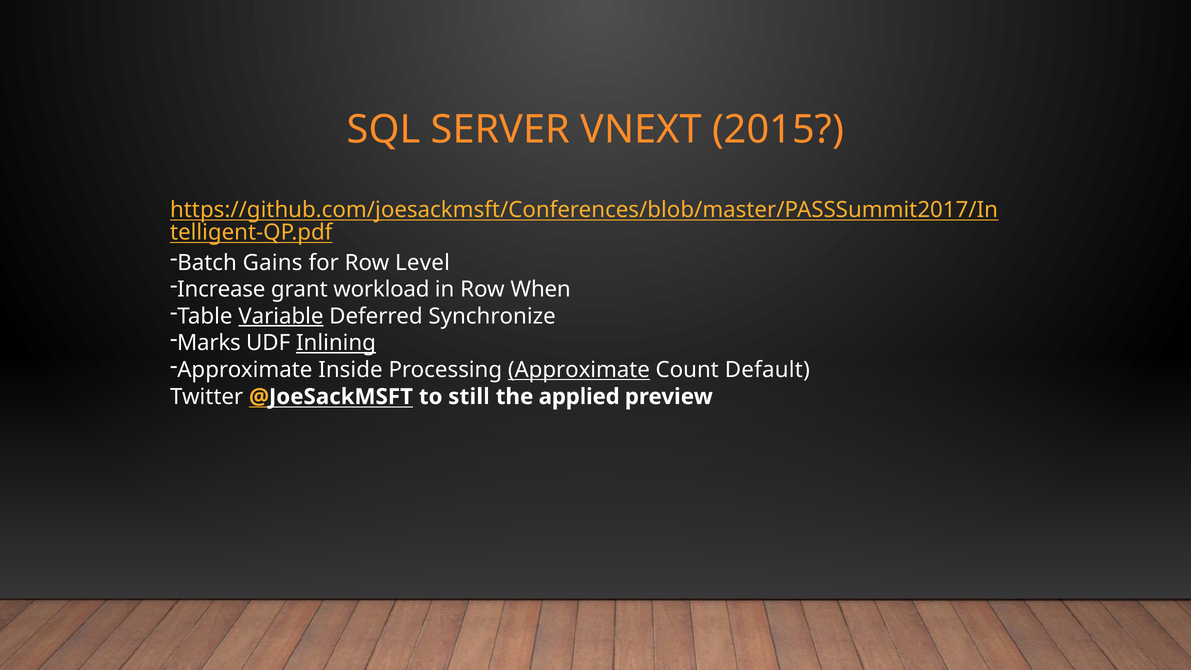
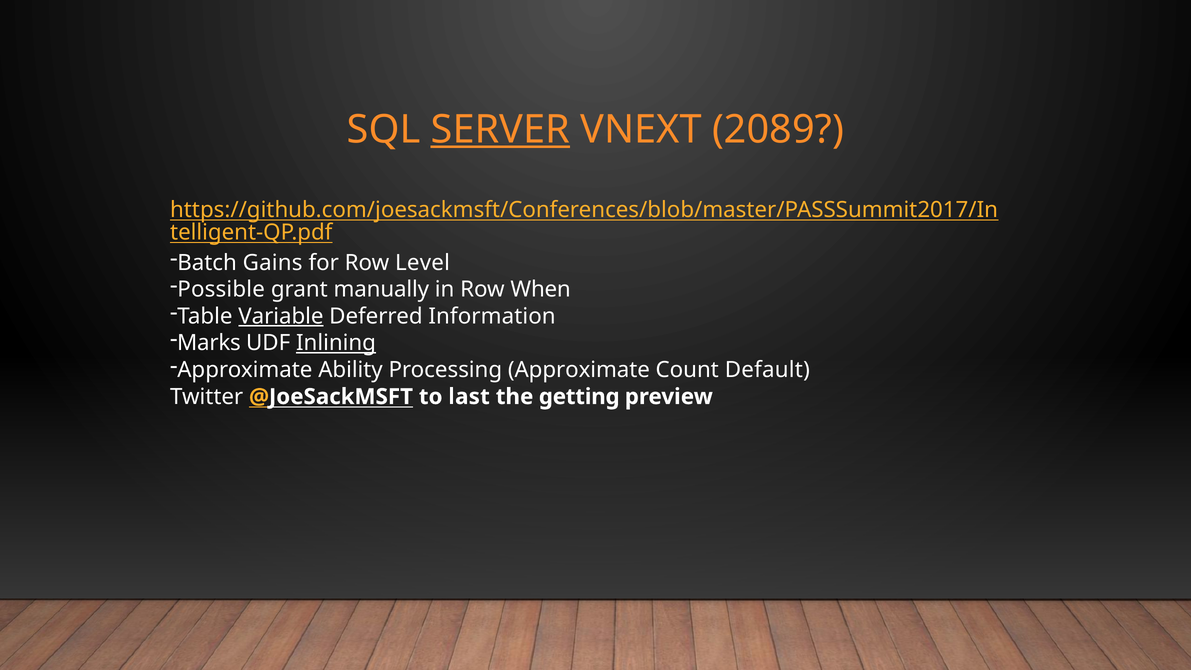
SERVER underline: none -> present (500, 130)
2015: 2015 -> 2089 (778, 130)
Increase: Increase -> Possible (221, 289)
workload: workload -> manually (381, 289)
Synchronize: Synchronize -> Information (492, 316)
Inside: Inside -> Ability (350, 370)
Approximate underline: present -> none (579, 370)
still: still -> last (469, 397)
applied: applied -> getting (579, 397)
